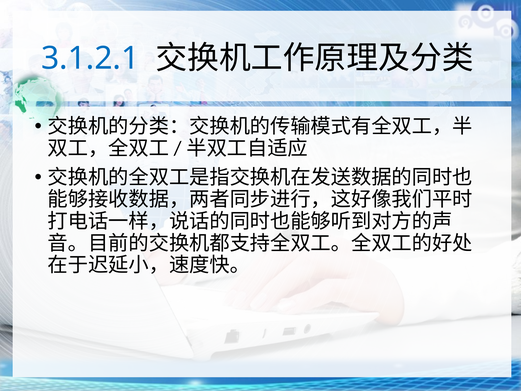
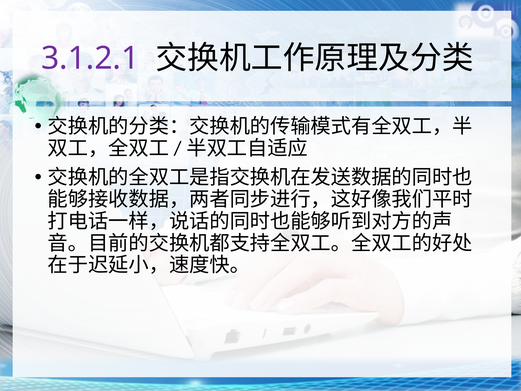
3.1.2.1 colour: blue -> purple (90, 58)
